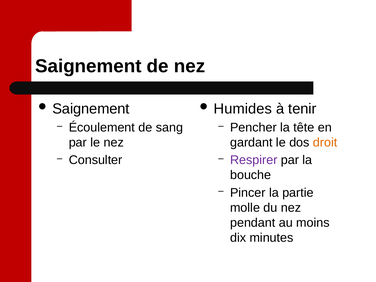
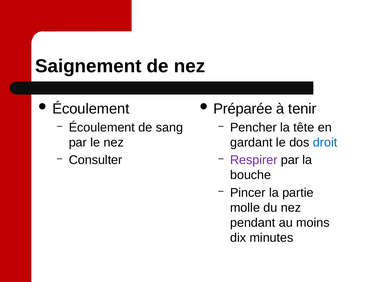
Saignement: Saignement -> Écoulement (91, 109)
Humides: Humides -> Préparée (243, 109)
droit colour: orange -> blue (325, 143)
